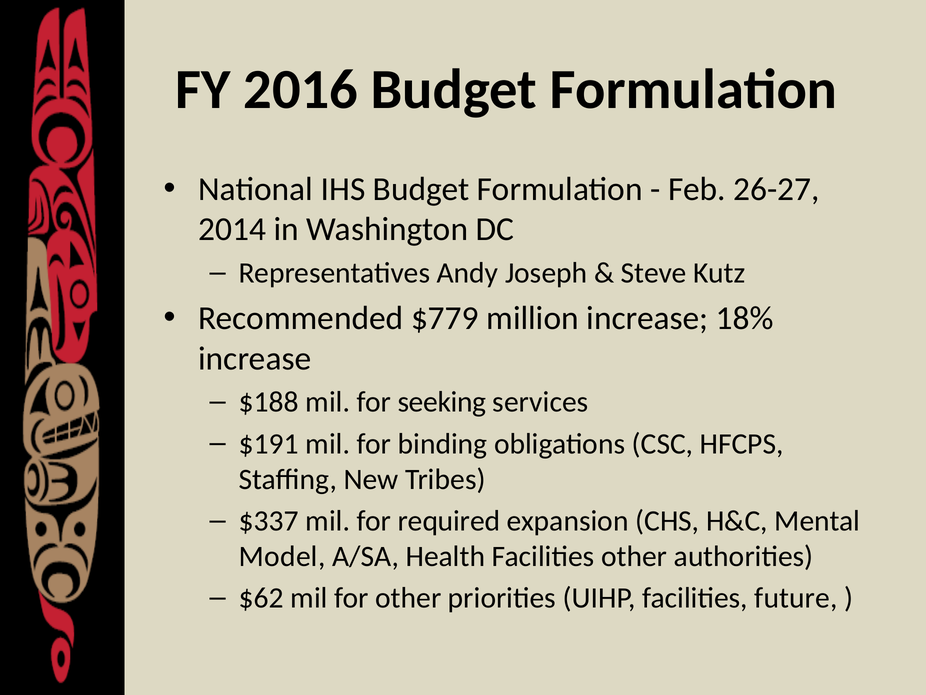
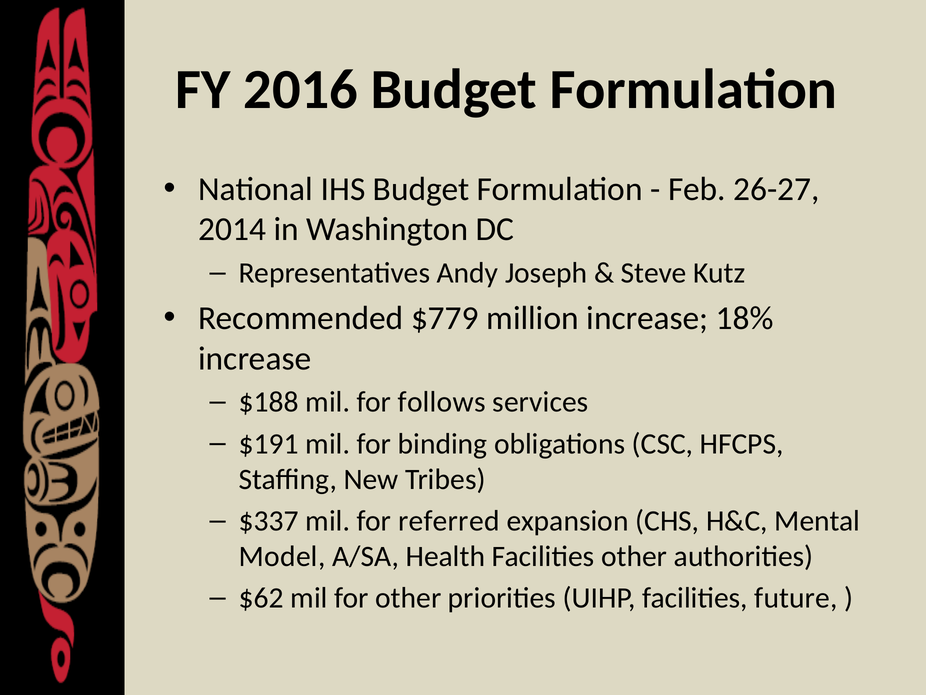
seeking: seeking -> follows (442, 402)
required: required -> referred (449, 521)
